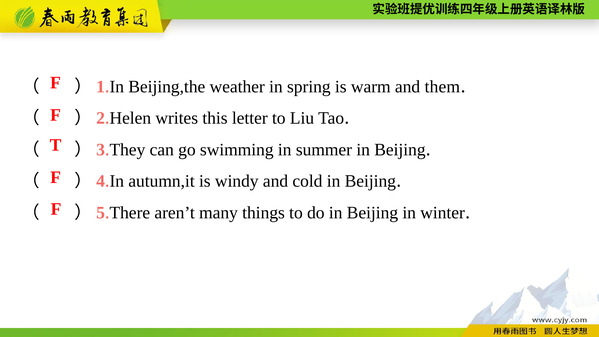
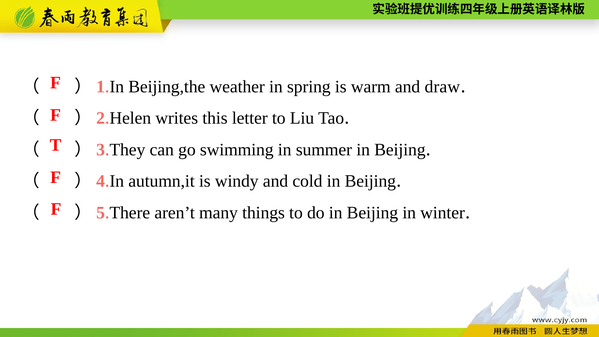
them: them -> draw (442, 87)
